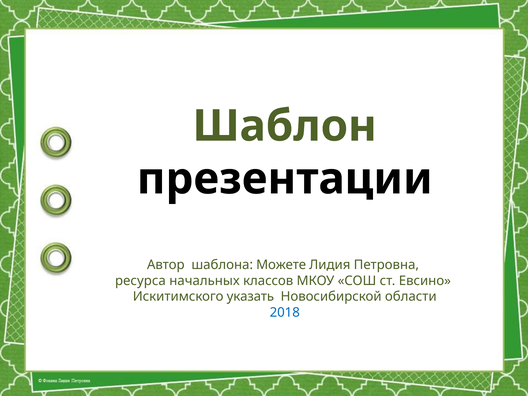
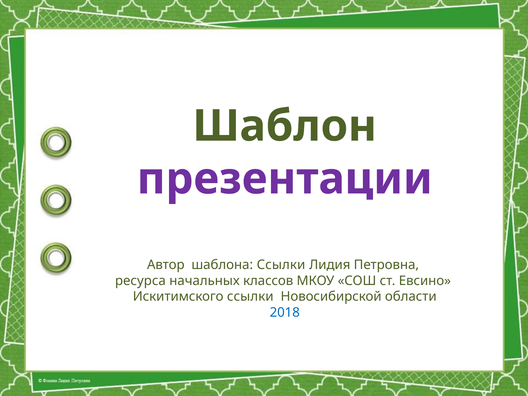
презентации colour: black -> purple (285, 179)
шаблона Можете: Можете -> Ссылки (281, 265)
Искитимского указать: указать -> ссылки (250, 297)
